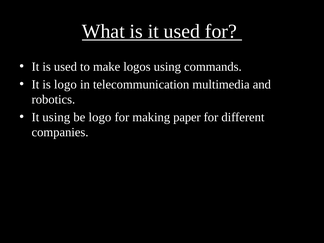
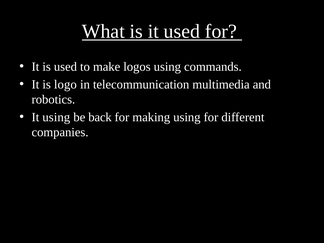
be logo: logo -> back (100, 117)
making paper: paper -> using (187, 117)
